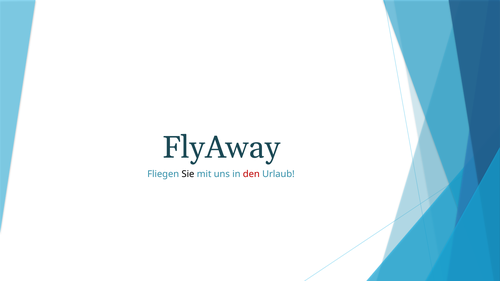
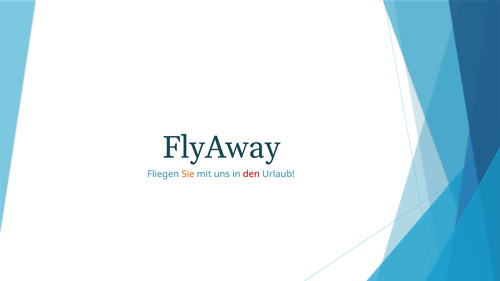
Sie colour: black -> orange (188, 174)
